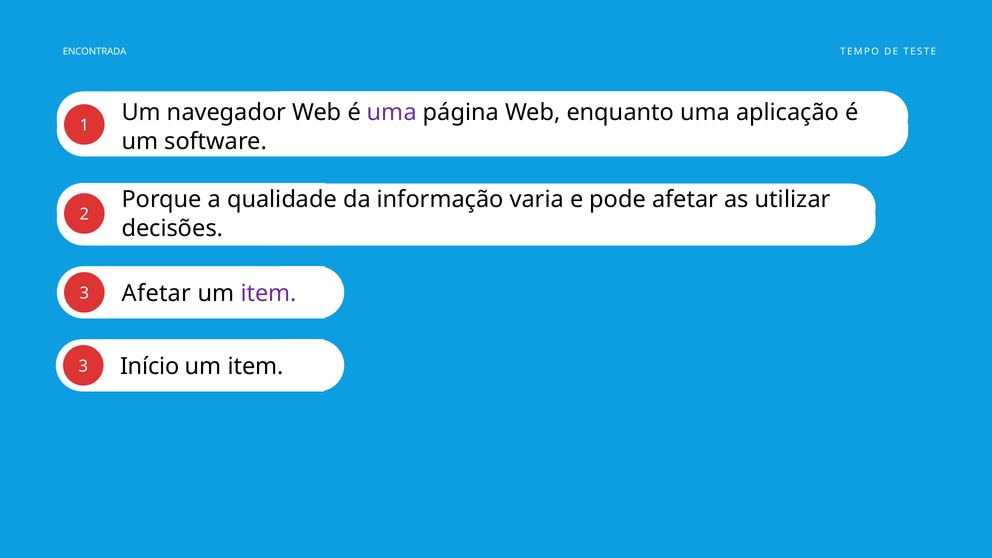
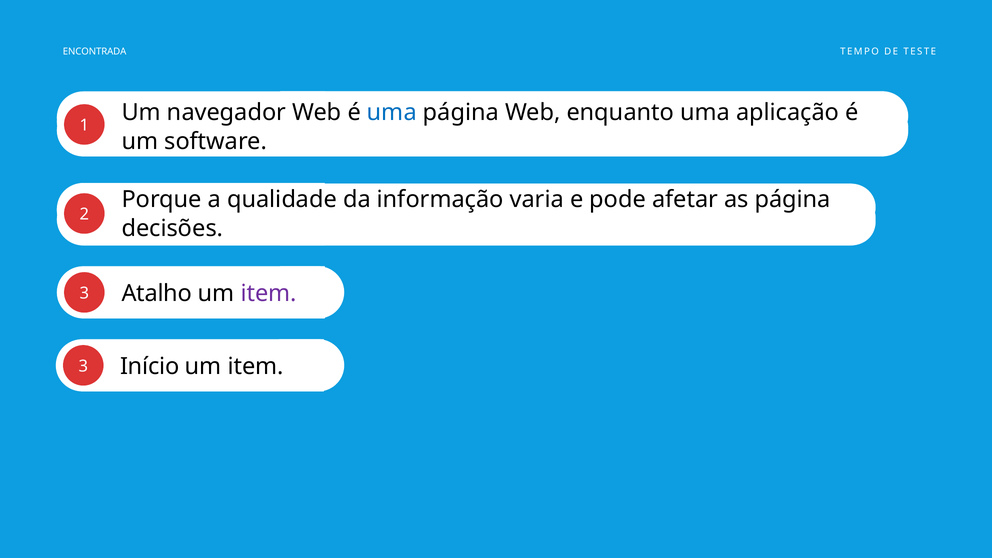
uma colour: purple -> blue (392, 112)
as utilizar: utilizar -> página (793, 199)
Afetar: Afetar -> Atalho (157, 293)
